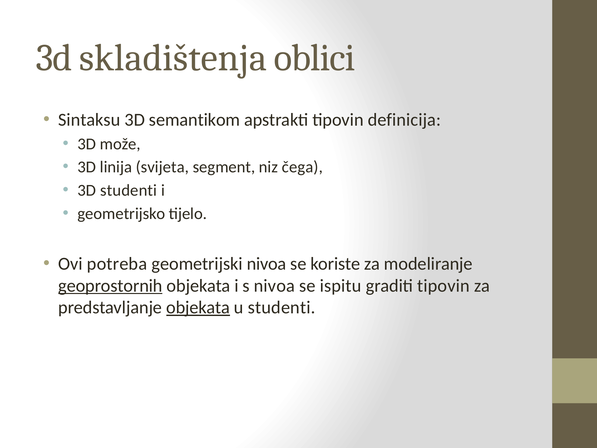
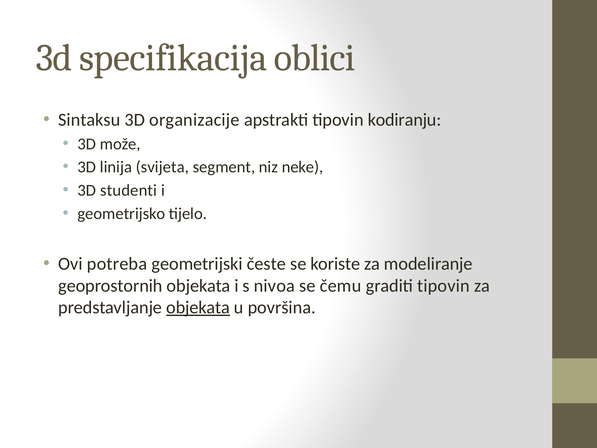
skladištenja: skladištenja -> specifikacija (173, 58)
semantikom: semantikom -> organizacije (194, 120)
definicija: definicija -> kodiranju (404, 120)
čega: čega -> neke (302, 167)
geometrijski nivoa: nivoa -> česte (266, 264)
geoprostornih underline: present -> none (110, 286)
ispitu: ispitu -> čemu (341, 286)
u studenti: studenti -> površina (282, 307)
